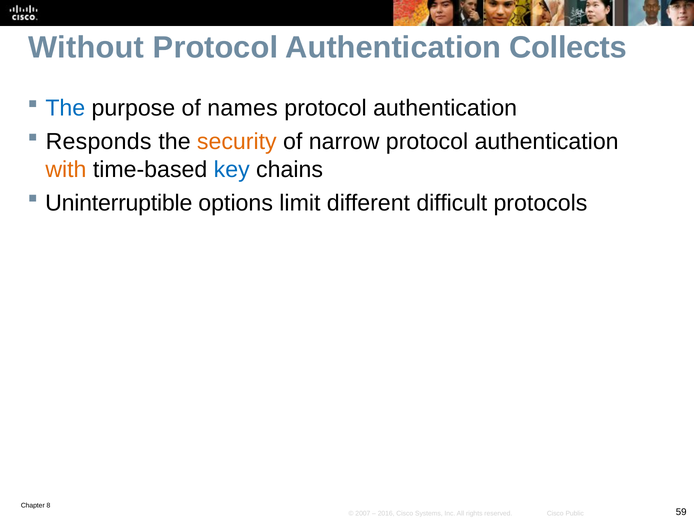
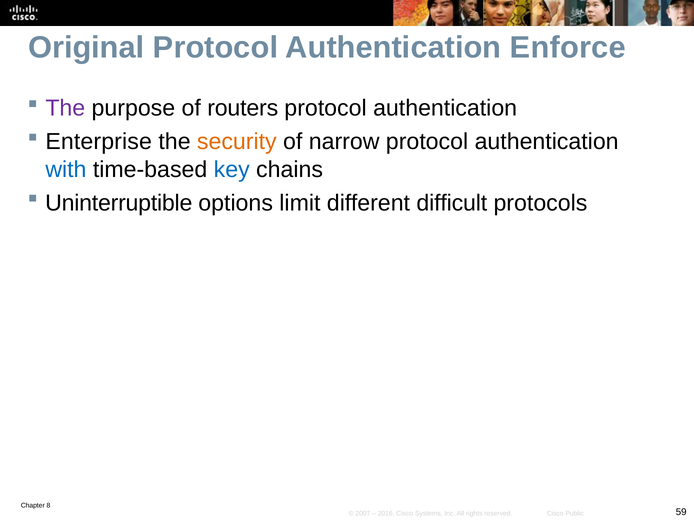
Without: Without -> Original (86, 48)
Collects: Collects -> Enforce (568, 48)
The colour: blue -> purple (65, 108)
names: names -> routers (243, 108)
Responds: Responds -> Enterprise (99, 142)
with colour: orange -> blue (66, 170)
